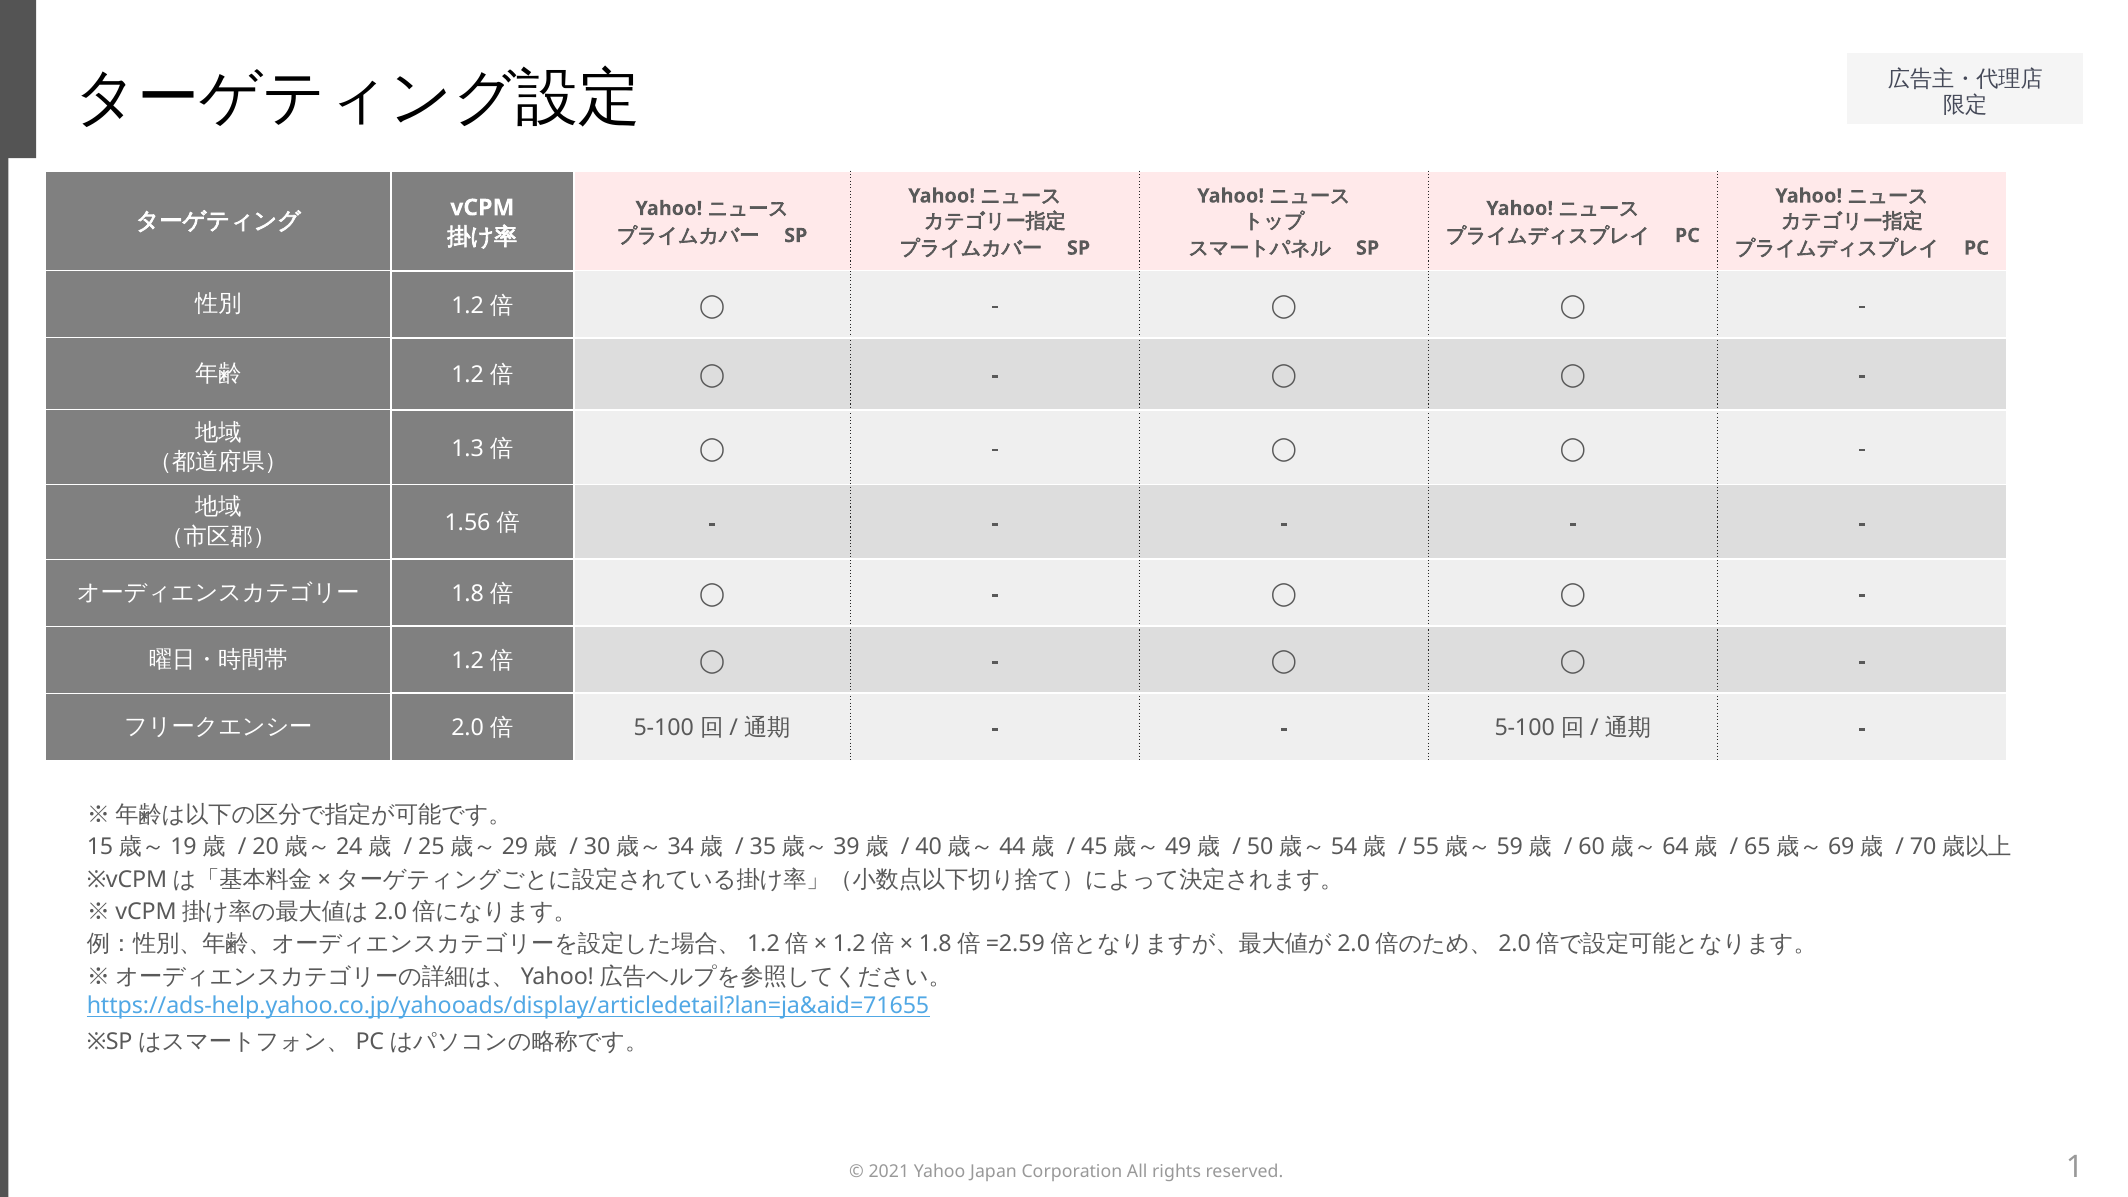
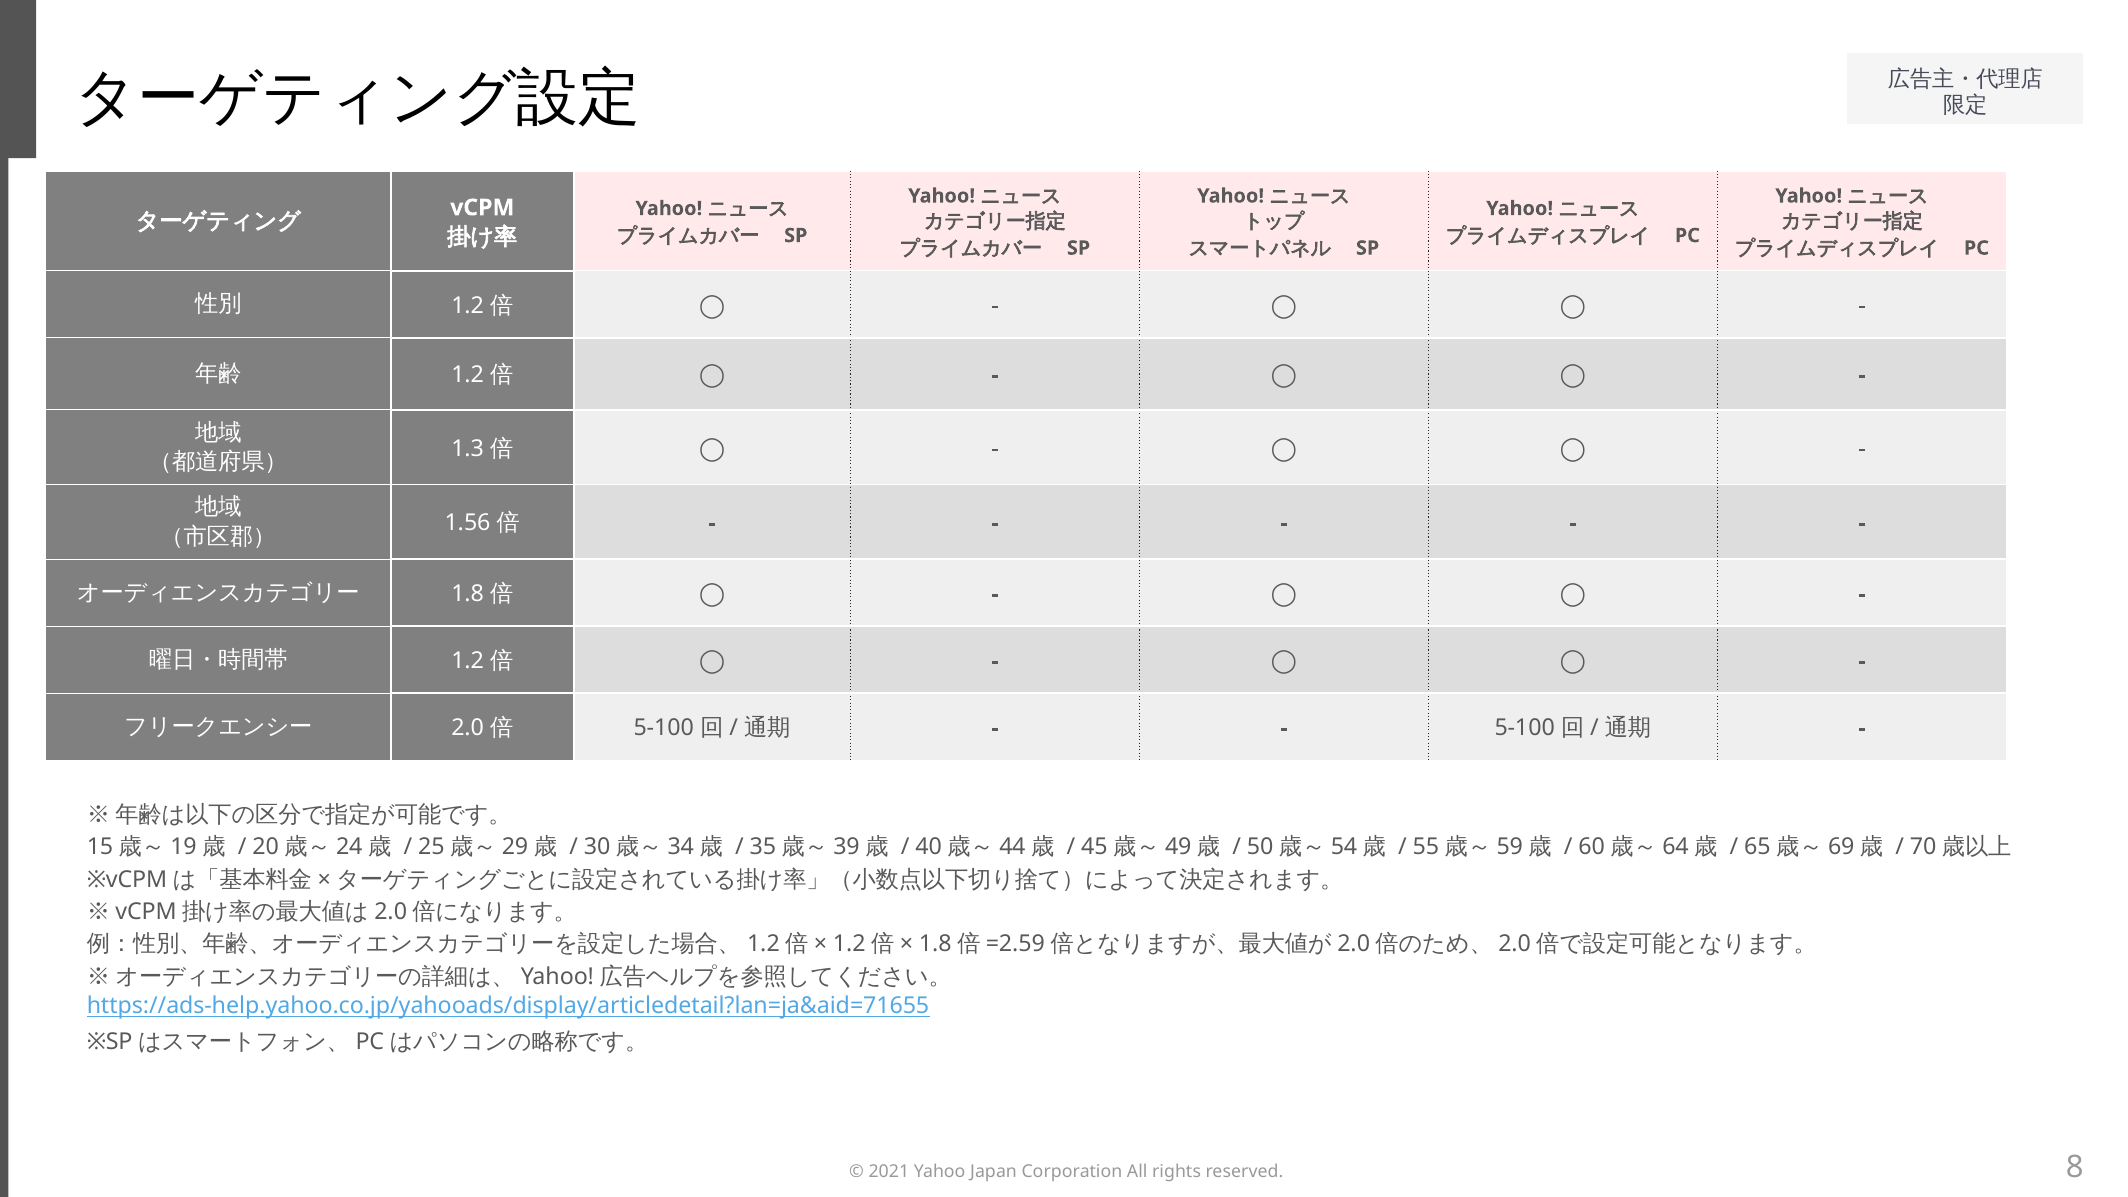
1: 1 -> 8 (2075, 1168)
